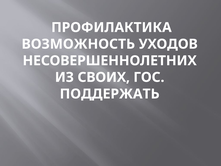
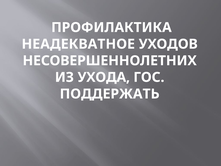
ВОЗМОЖНОСТЬ: ВОЗМОЖНОСТЬ -> НЕАДЕКВАТНОЕ (78, 44)
СВОИХ: СВОИХ -> УХОДА (104, 77)
